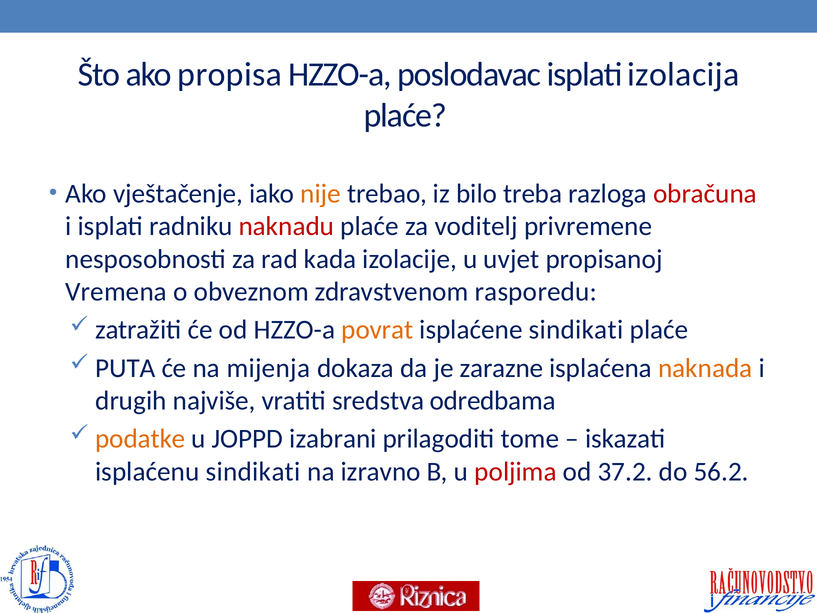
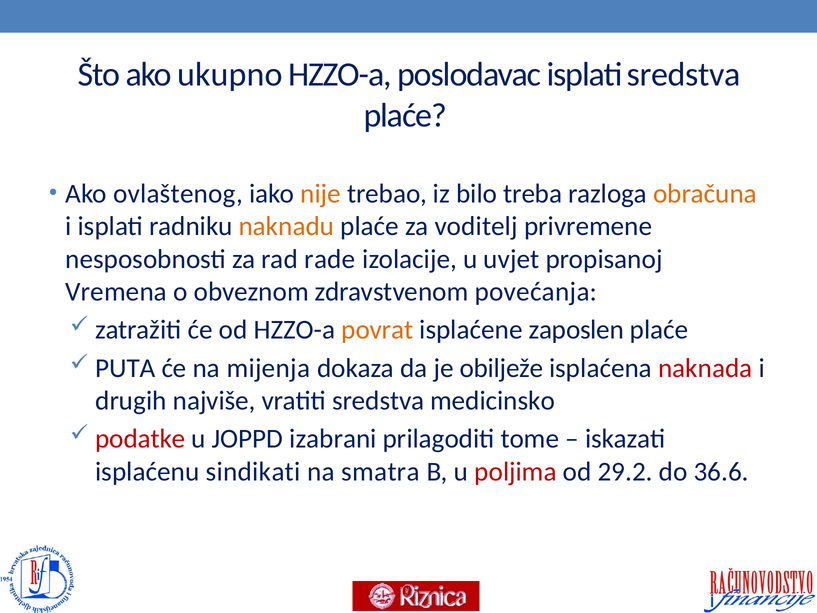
propisa: propisa -> ukupno (230, 75)
isplati izolacija: izolacija -> sredstva (684, 75)
vještačenje: vještačenje -> ovlaštenog (178, 194)
obračuna colour: red -> orange (705, 194)
naknadu colour: red -> orange (286, 226)
kada: kada -> rade (330, 259)
rasporedu: rasporedu -> povećanja (536, 292)
isplaćene sindikati: sindikati -> zaposlen (576, 330)
zarazne: zarazne -> obilježe (502, 368)
naknada colour: orange -> red (705, 368)
odredbama: odredbama -> medicinsko (493, 401)
podatke colour: orange -> red (140, 439)
izravno: izravno -> smatra (380, 471)
37.2: 37.2 -> 29.2 (625, 471)
56.2: 56.2 -> 36.6 (721, 471)
